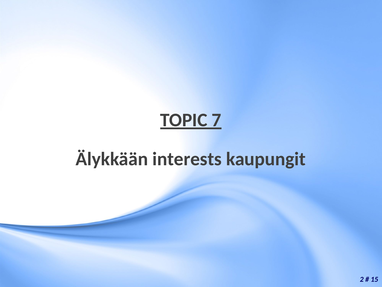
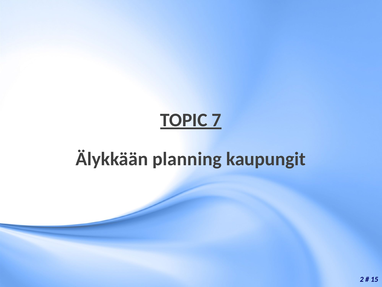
interests: interests -> planning (187, 159)
